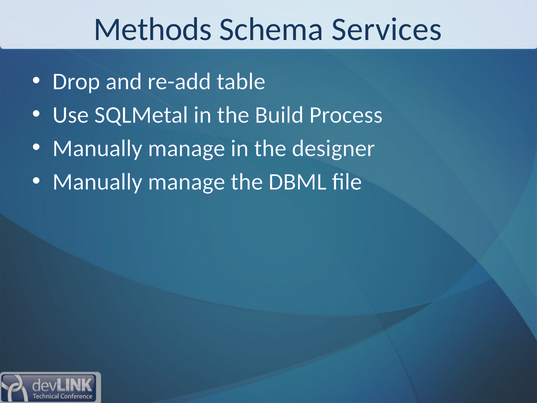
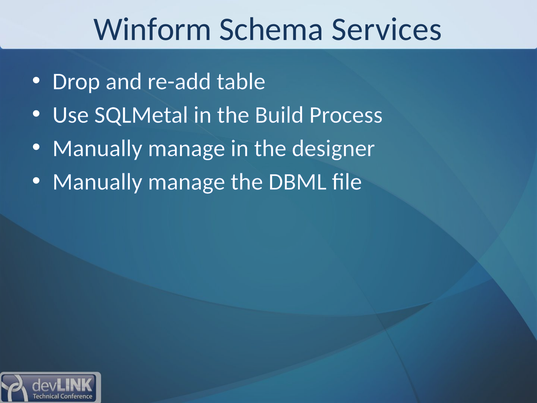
Methods: Methods -> Winform (153, 29)
